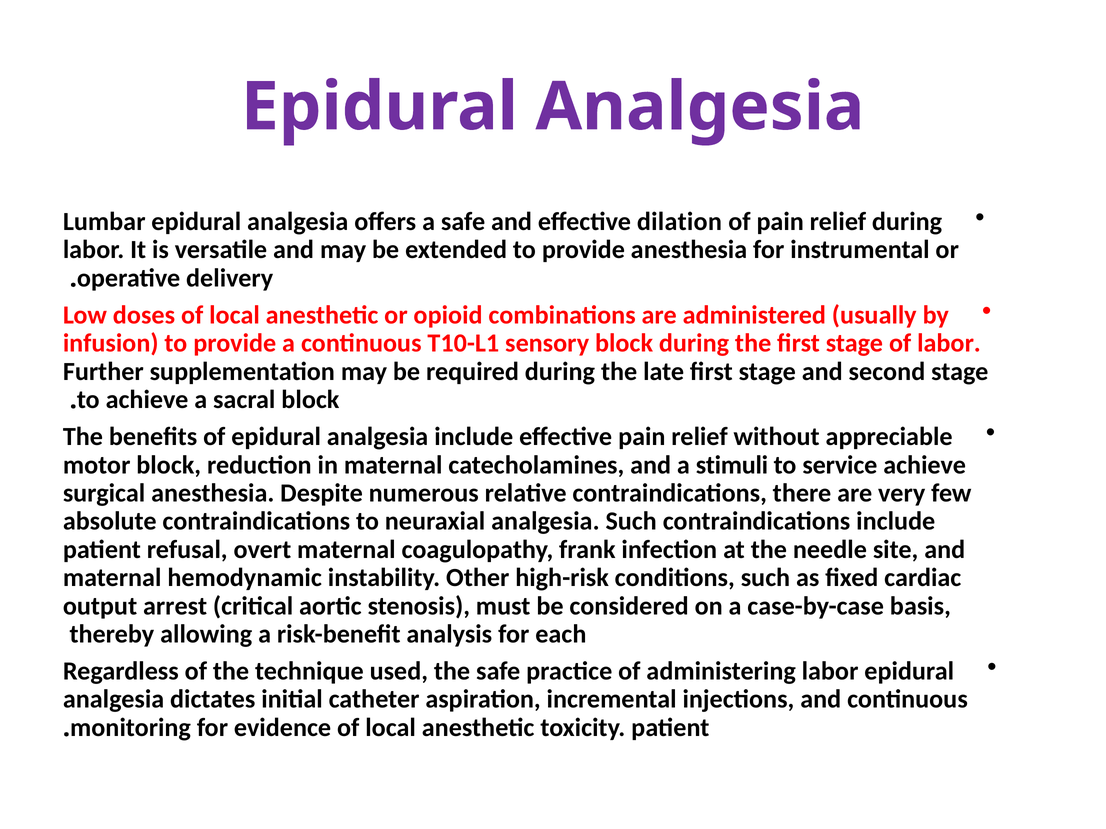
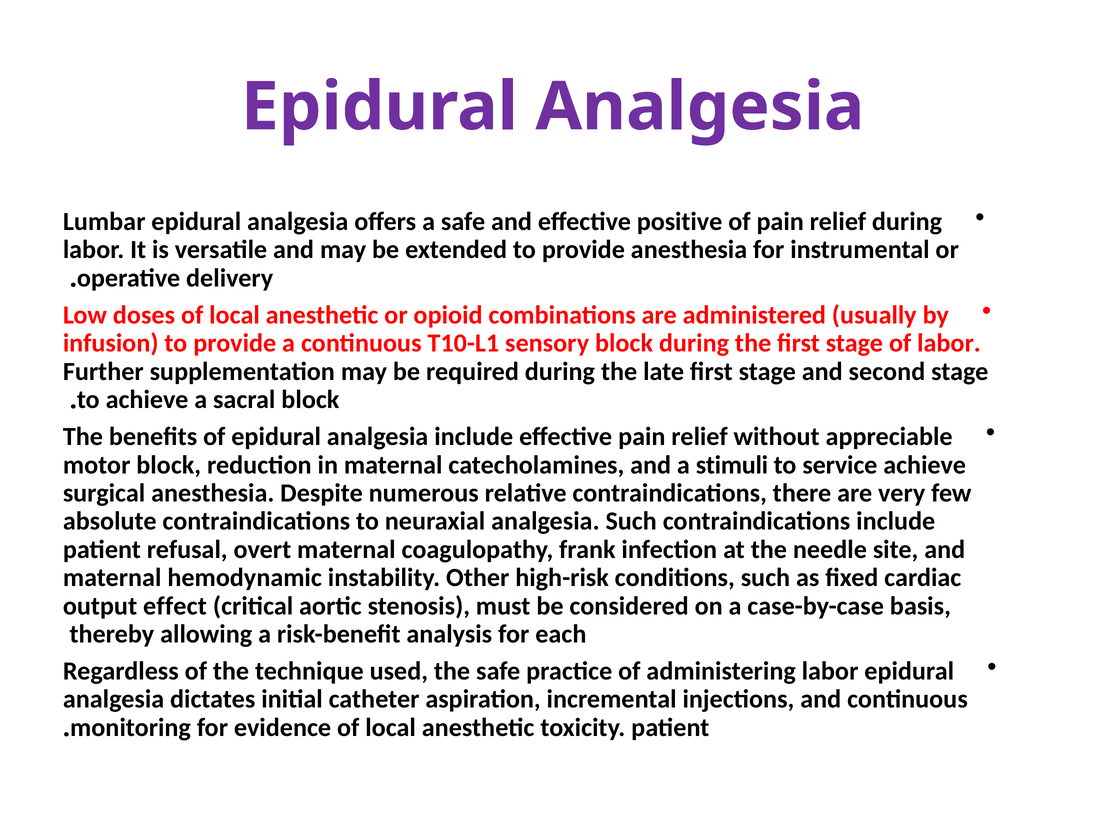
dilation: dilation -> positive (680, 222)
arrest: arrest -> effect (175, 606)
